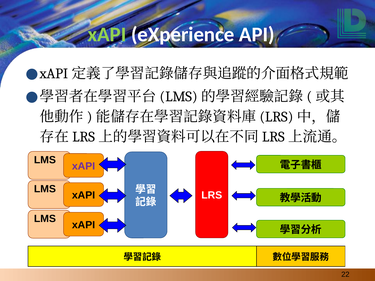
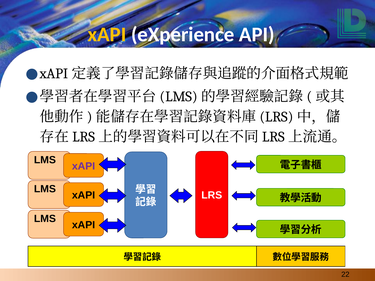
xAPI colour: light green -> yellow (107, 34)
